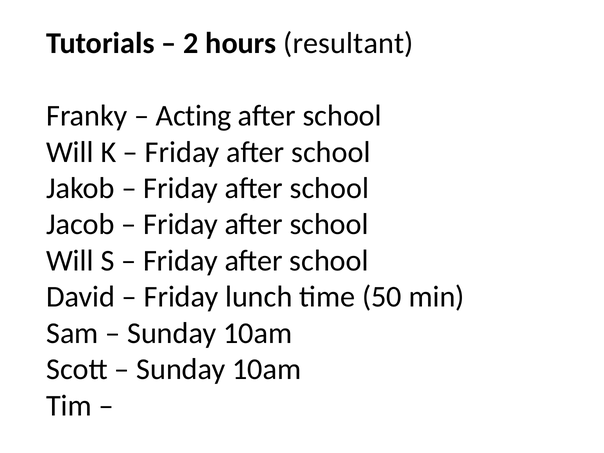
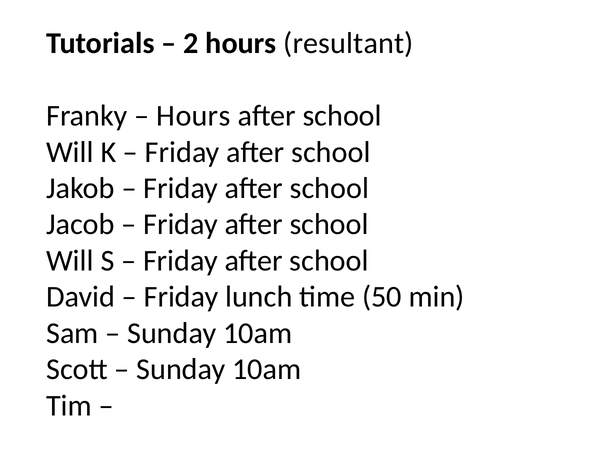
Acting: Acting -> Hours (193, 116)
